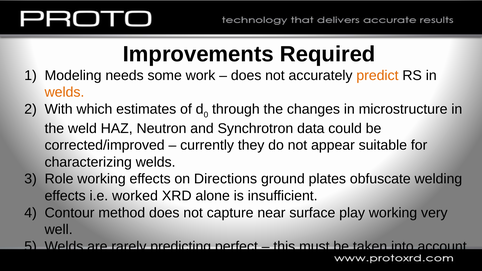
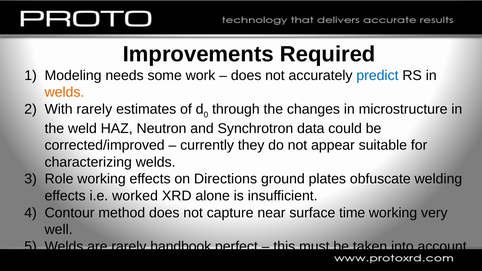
predict colour: orange -> blue (377, 76)
With which: which -> rarely (94, 109)
play: play -> time (352, 213)
predicting: predicting -> handbook (181, 247)
